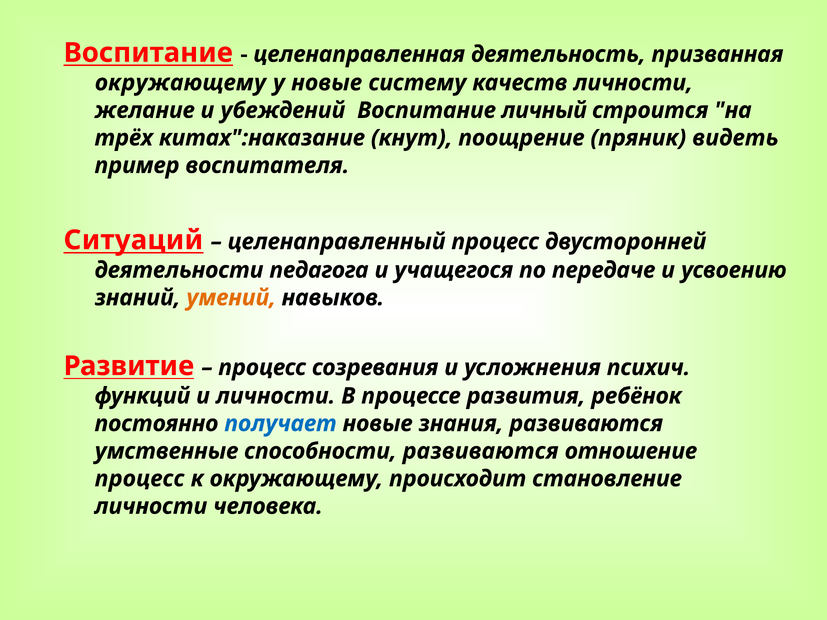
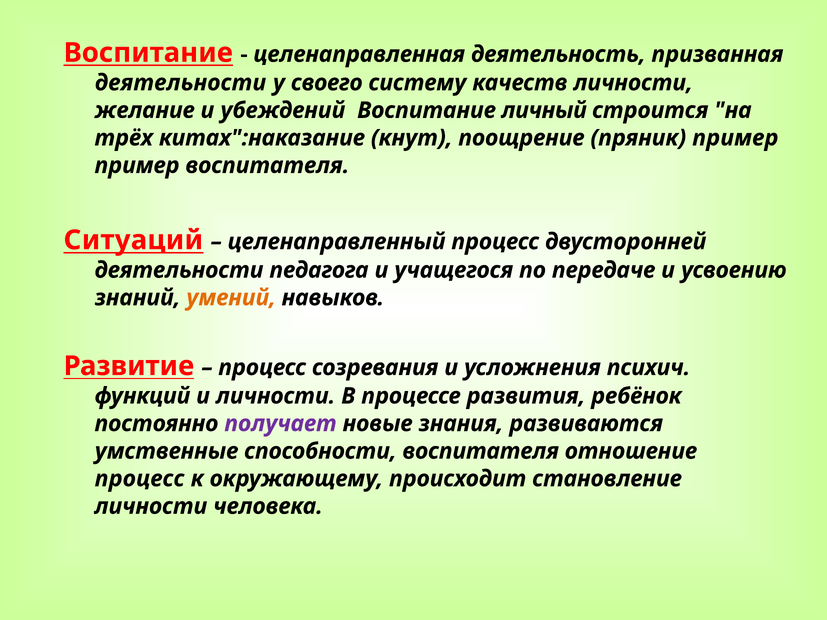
окружающему: окружающему -> деятельности (181, 83)
у новые: новые -> своего (327, 83)
пряник видеть: видеть -> пример (735, 138)
получает colour: blue -> purple (281, 424)
способности развиваются: развиваются -> воспитателя (481, 451)
